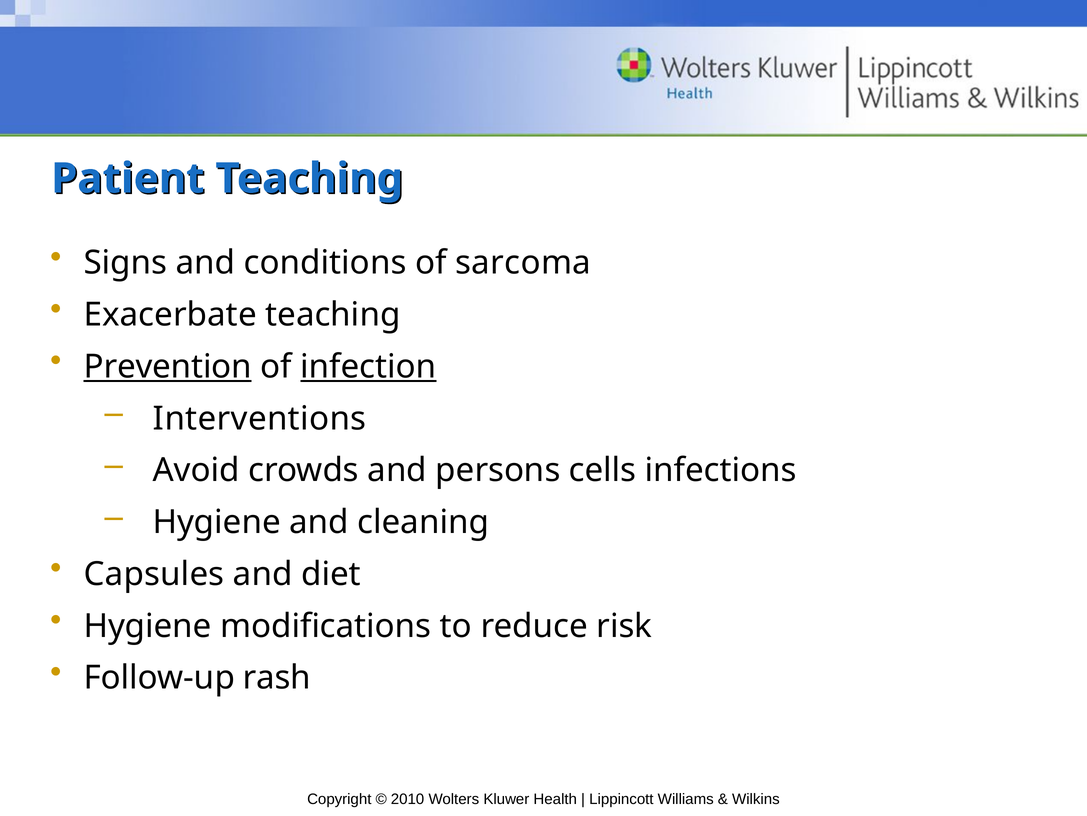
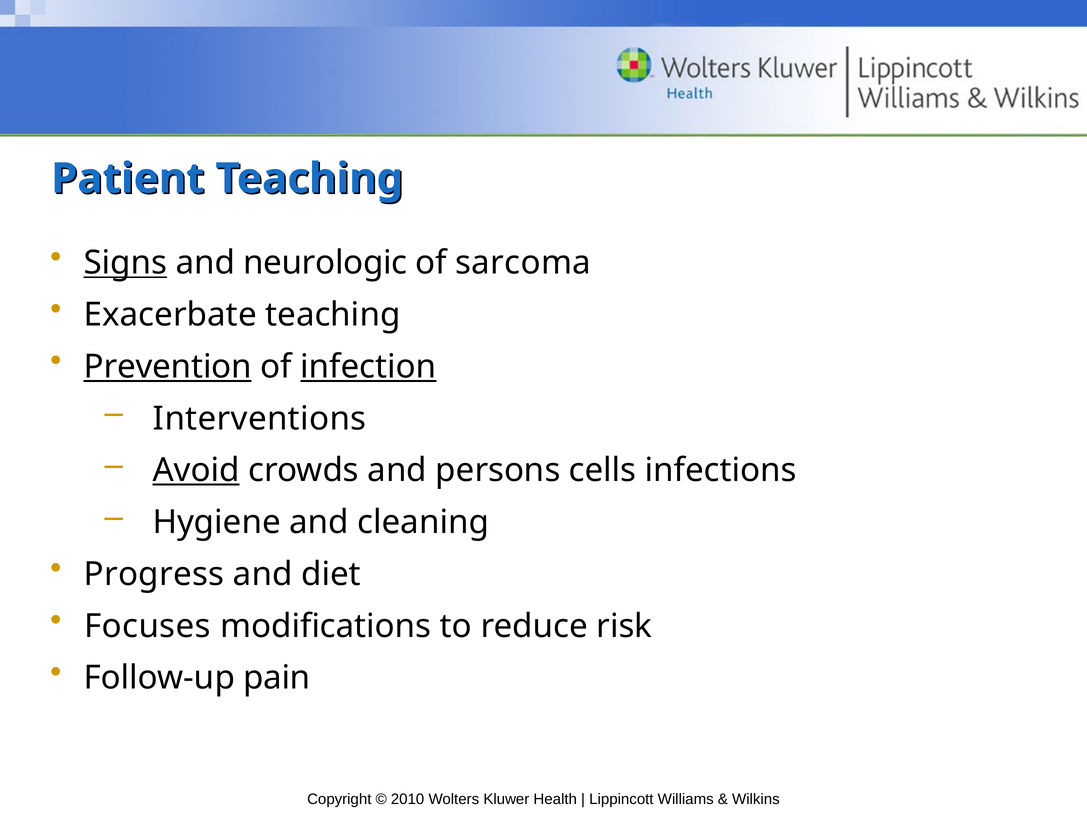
Signs underline: none -> present (125, 263)
conditions: conditions -> neurologic (325, 263)
Avoid underline: none -> present (196, 470)
Capsules: Capsules -> Progress (154, 574)
Hygiene: Hygiene -> Focuses (147, 625)
rash: rash -> pain (277, 677)
